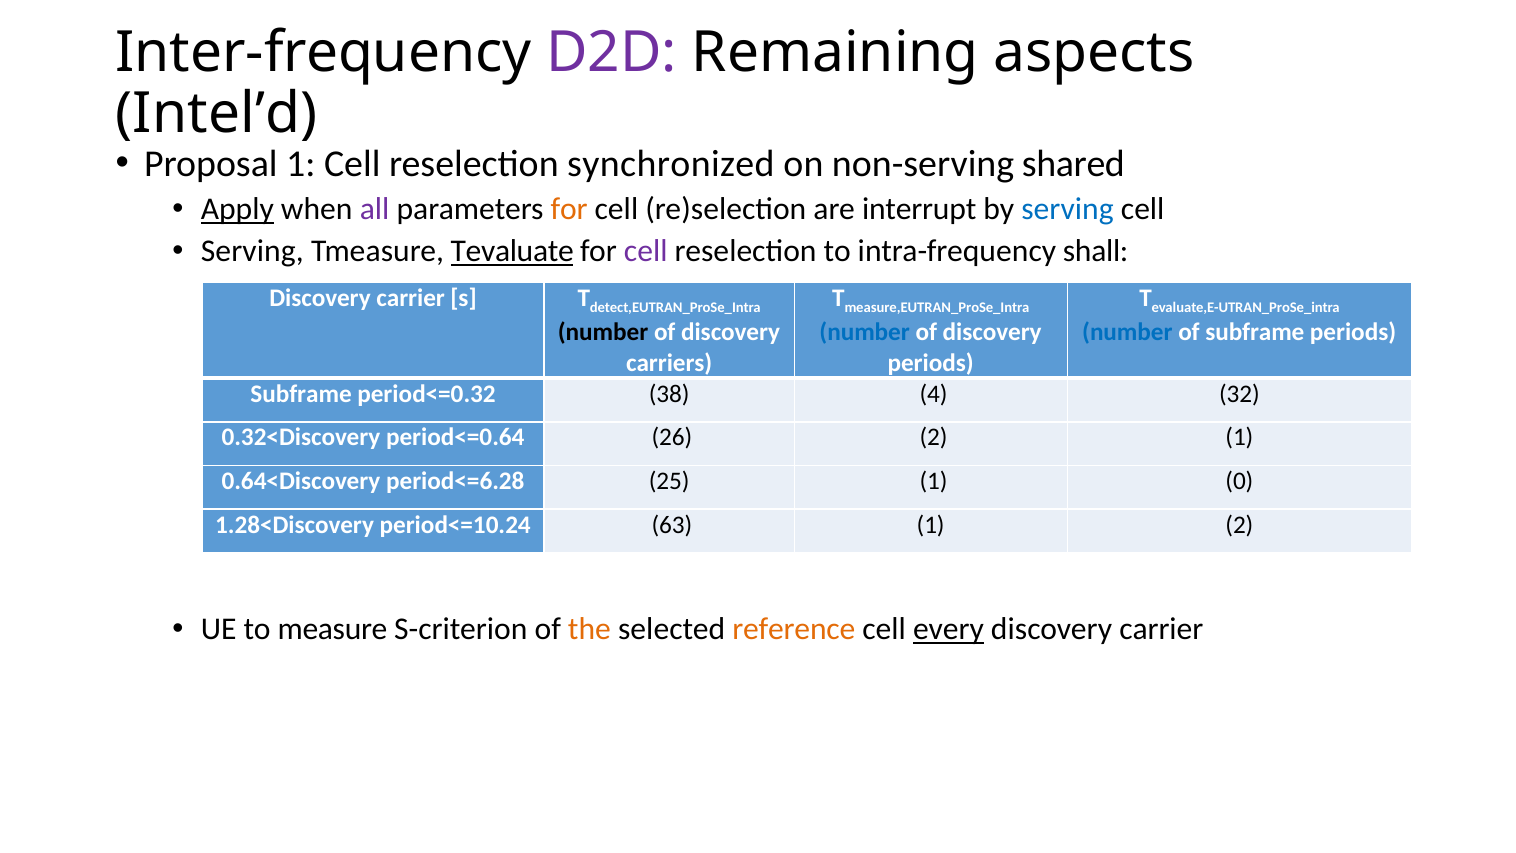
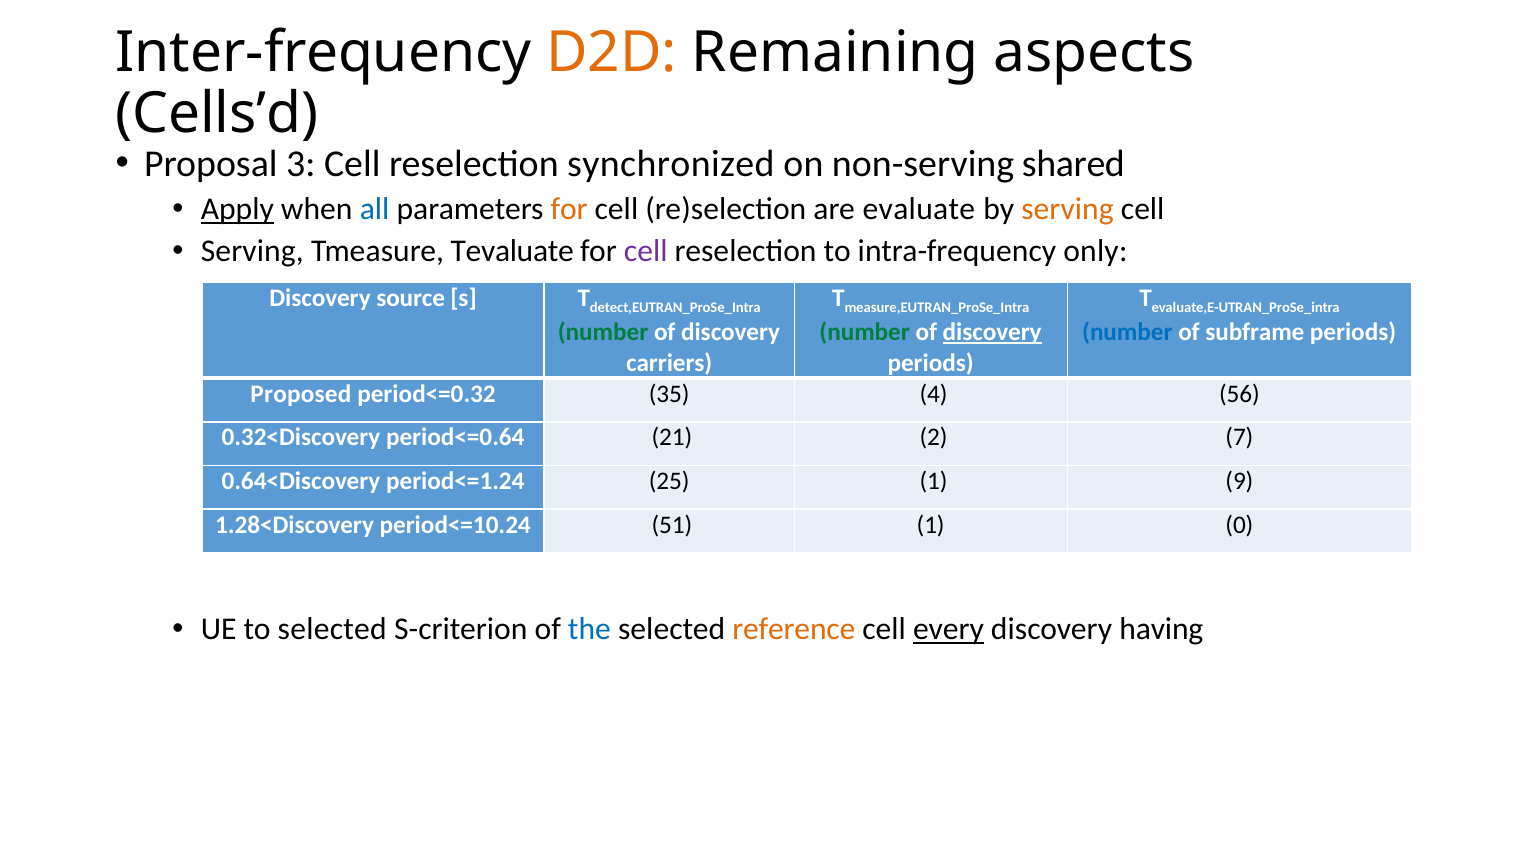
D2D colour: purple -> orange (612, 52)
Intel’d: Intel’d -> Cells’d (217, 114)
Proposal 1: 1 -> 3 (301, 164)
all colour: purple -> blue (375, 209)
interrupt: interrupt -> evaluate (919, 209)
serving colour: blue -> orange (1067, 209)
Tevaluate underline: present -> none (512, 251)
shall: shall -> only (1095, 251)
carrier: carrier -> source (411, 298)
number colour: black -> green (603, 332)
number colour: blue -> green (865, 332)
discovery underline: none -> present (992, 332)
Subframe: Subframe -> Proposed (301, 394)
38: 38 -> 35 (669, 394)
32: 32 -> 56 (1239, 394)
26: 26 -> 21 (672, 437)
2 1: 1 -> 7 (1239, 437)
period<=6.28: period<=6.28 -> period<=1.24 (455, 481)
0: 0 -> 9 (1239, 481)
63: 63 -> 51 (672, 525)
1 2: 2 -> 0 (1239, 525)
to measure: measure -> selected (332, 629)
the colour: orange -> blue (589, 629)
carrier: carrier -> having (1161, 629)
